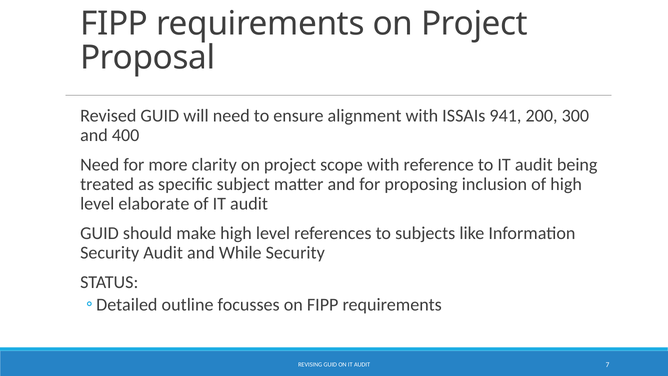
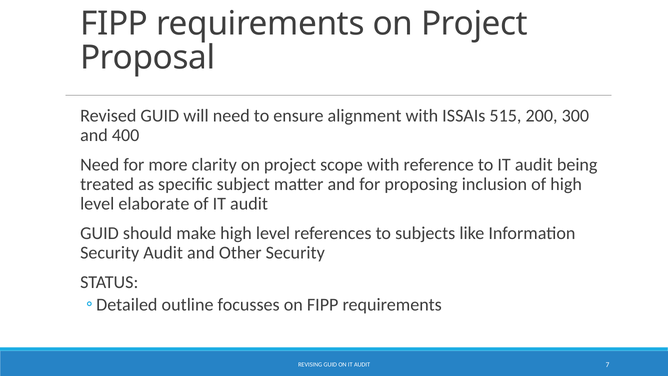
941: 941 -> 515 (505, 116)
While: While -> Other (240, 253)
